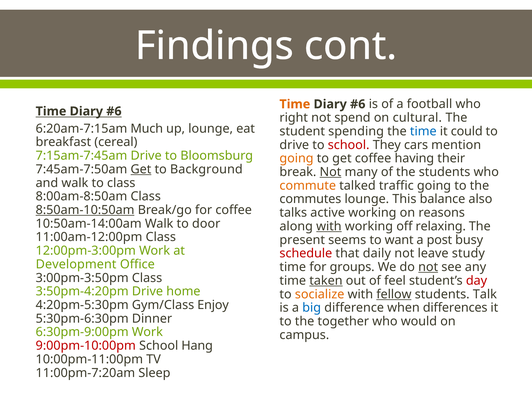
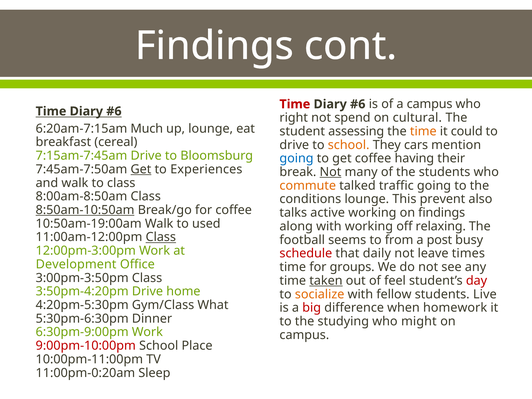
Time colour: orange -> red (295, 104)
a football: football -> campus (430, 104)
spending: spending -> assessing (356, 131)
time colour: blue -> orange (423, 131)
school colour: red -> orange (349, 145)
going colour: orange -> blue (297, 158)
Background: Background -> Experiences (206, 169)
commutes: commutes -> conditions (310, 199)
balance: balance -> prevent (442, 199)
on reasons: reasons -> findings (442, 213)
10:50am-14:00am: 10:50am-14:00am -> 10:50am-19:00am (89, 224)
door: door -> used (206, 224)
with underline: present -> none (329, 226)
Class underline: none -> present (161, 237)
present: present -> football (302, 240)
want: want -> from (399, 240)
study: study -> times (468, 253)
not underline: present -> none (428, 267)
fellow underline: present -> none (394, 294)
Talk: Talk -> Live (485, 294)
Enjoy: Enjoy -> What (213, 305)
big colour: blue -> red (312, 308)
differences: differences -> homework (455, 308)
together: together -> studying (343, 321)
would: would -> might (419, 321)
Hang: Hang -> Place (197, 346)
11:00pm-7:20am: 11:00pm-7:20am -> 11:00pm-0:20am (85, 373)
